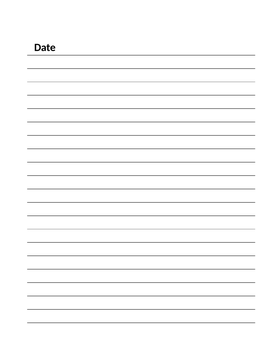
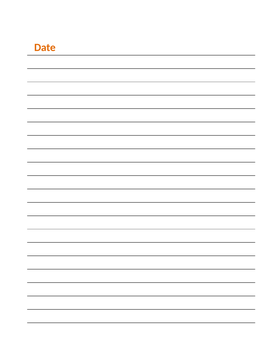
Date colour: black -> orange (45, 47)
